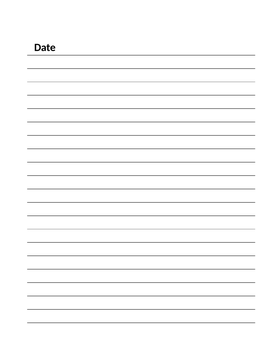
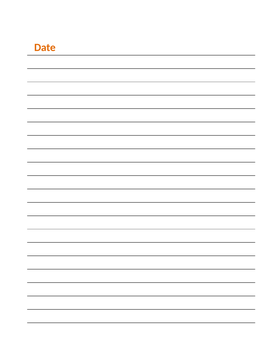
Date colour: black -> orange (45, 47)
